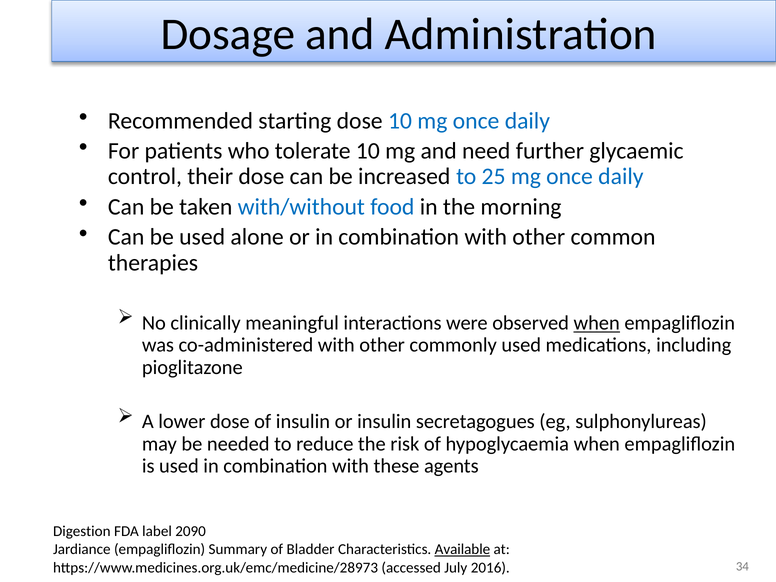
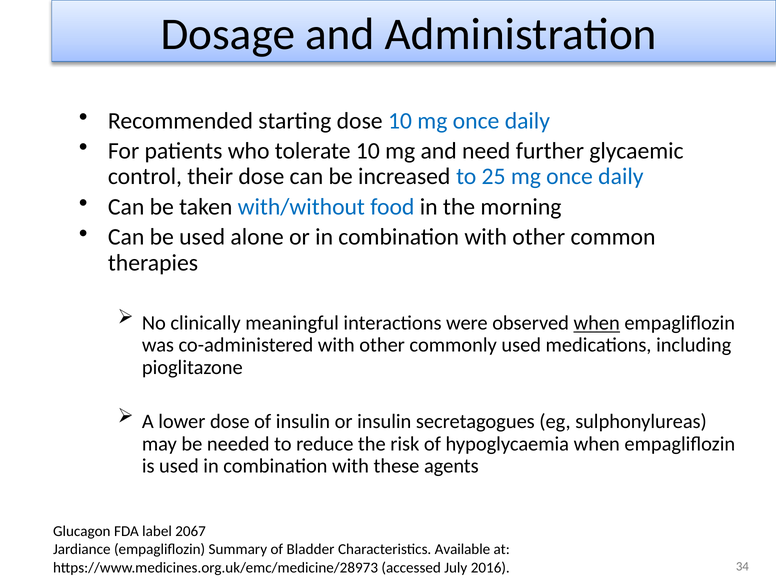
Digestion: Digestion -> Glucagon (82, 531)
2090: 2090 -> 2067 (191, 531)
Available underline: present -> none (462, 549)
